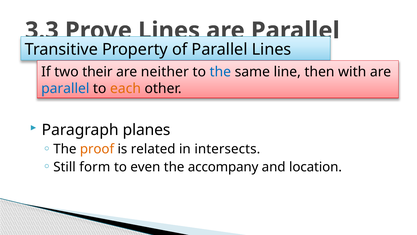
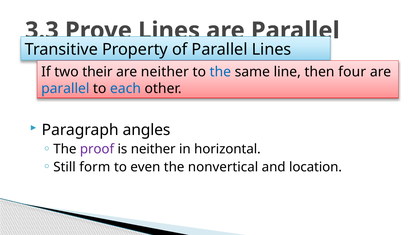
with: with -> four (352, 72)
each colour: orange -> blue (125, 88)
planes: planes -> angles (146, 130)
proof colour: orange -> purple (97, 149)
is related: related -> neither (153, 149)
intersects: intersects -> horizontal (227, 149)
accompany: accompany -> nonvertical (223, 167)
